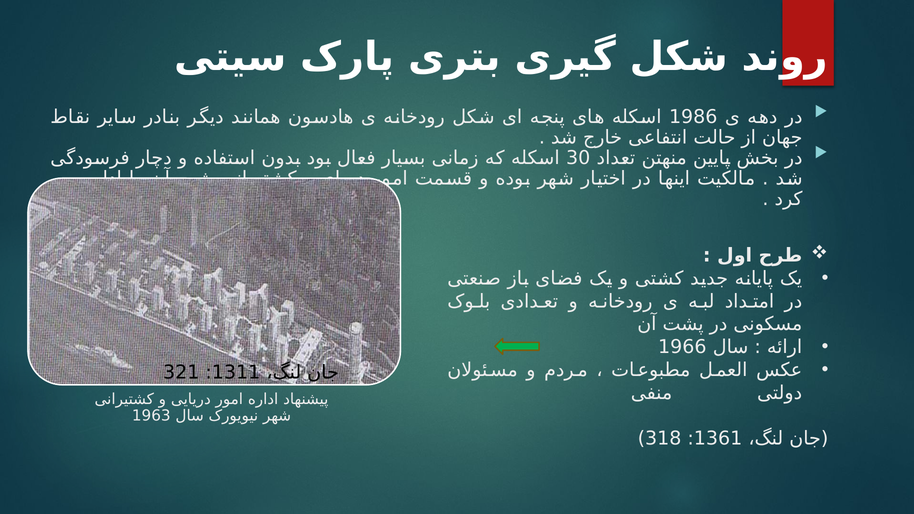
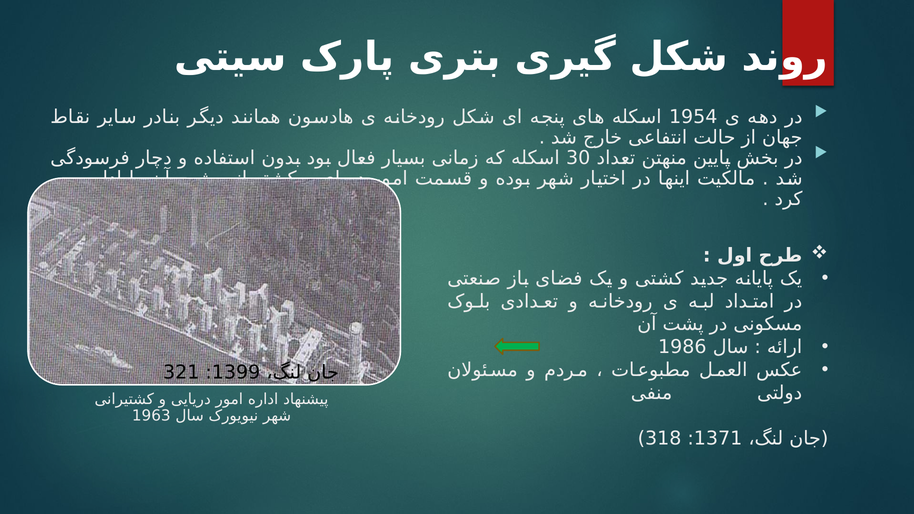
1986: 1986 -> 1954 (693, 117)
1966: 1966 -> 1986 (682, 347)
1311: 1311 -> 1399 (236, 372)
1361: 1361 -> 1371 (718, 439)
